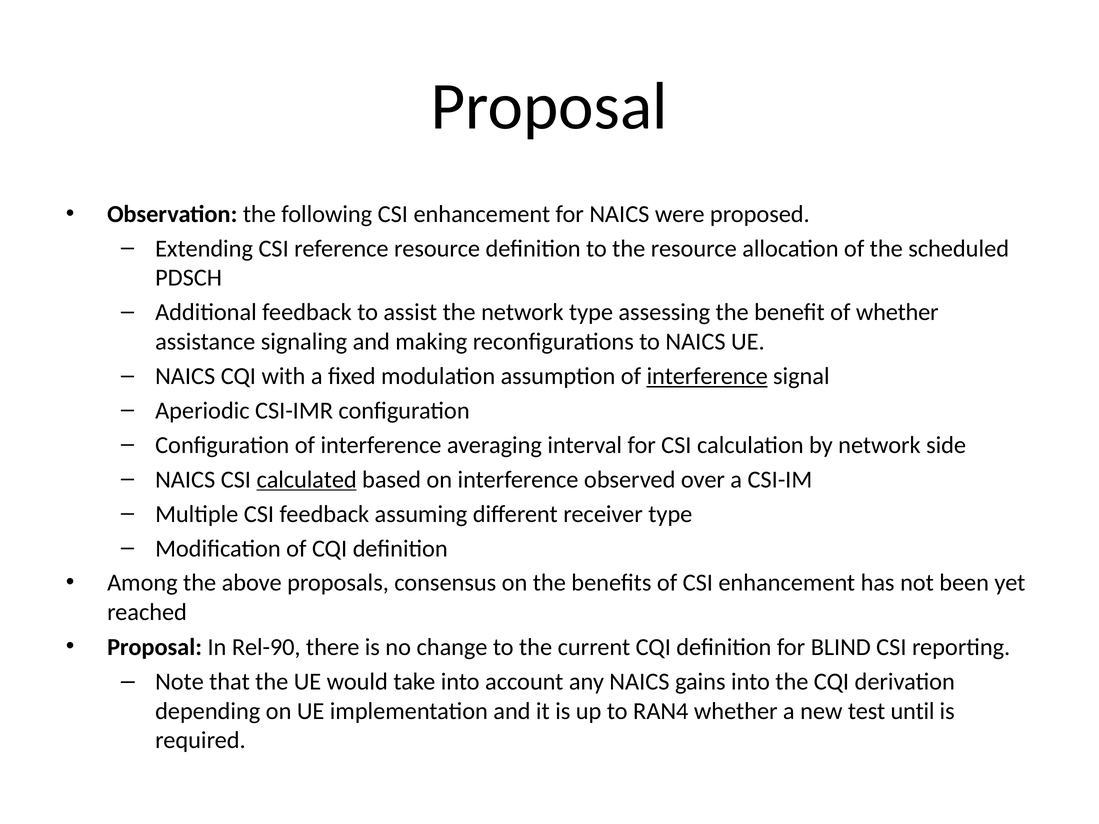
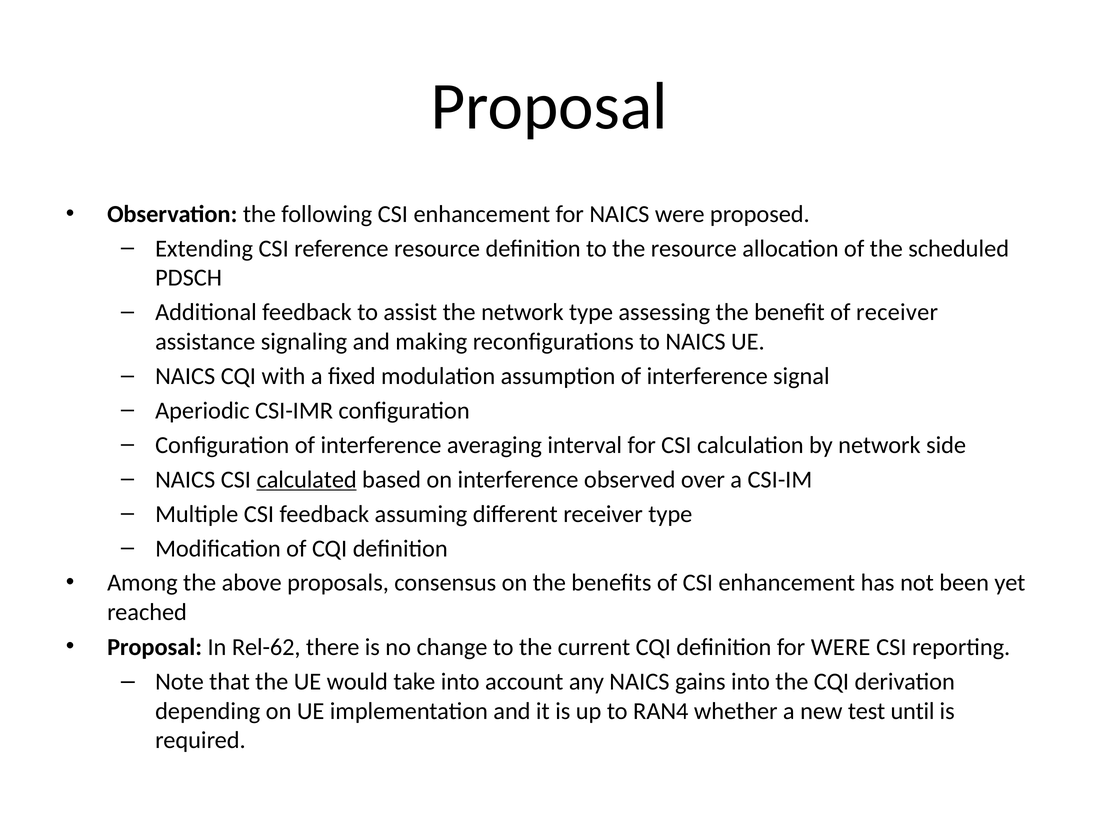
of whether: whether -> receiver (897, 312)
interference underline: present -> none (707, 376)
Rel-90: Rel-90 -> Rel-62 (266, 647)
for BLIND: BLIND -> WERE (841, 647)
